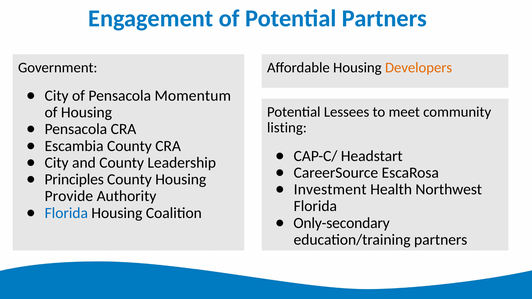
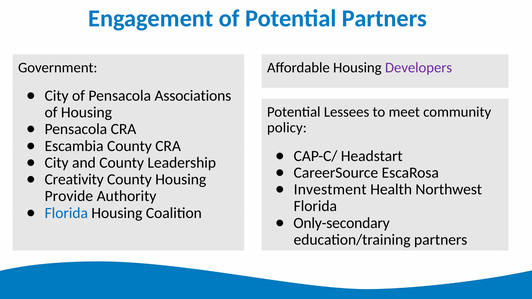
Developers colour: orange -> purple (419, 68)
Momentum: Momentum -> Associations (193, 96)
listing: listing -> policy (287, 128)
Principles: Principles -> Creativity (74, 180)
